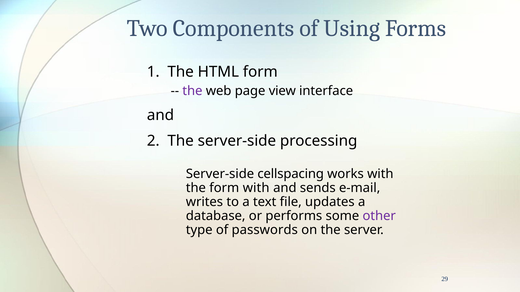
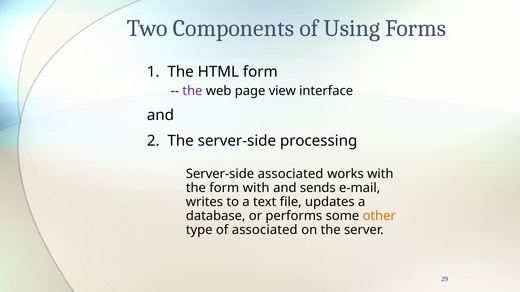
Server-side cellspacing: cellspacing -> associated (291, 174)
other colour: purple -> orange (379, 216)
of passwords: passwords -> associated (265, 230)
